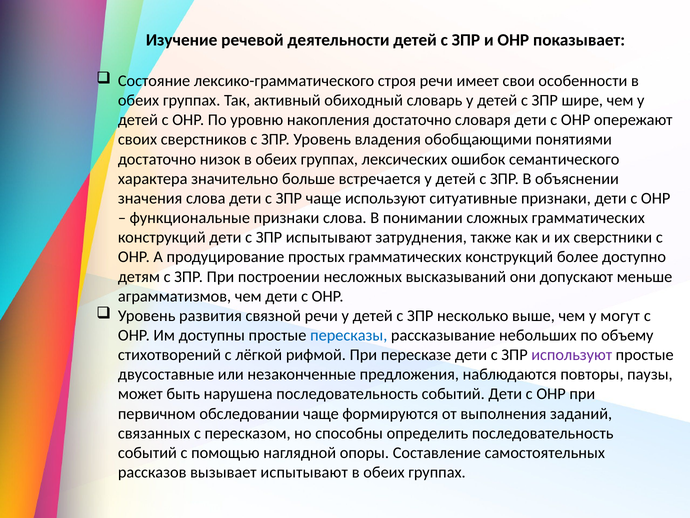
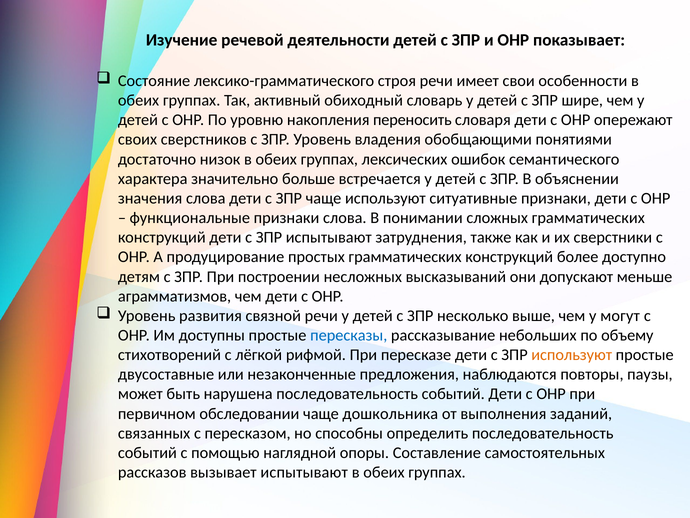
накопления достаточно: достаточно -> переносить (412, 120)
используют colour: purple -> orange (572, 355)
формируются: формируются -> дошкольника (390, 413)
